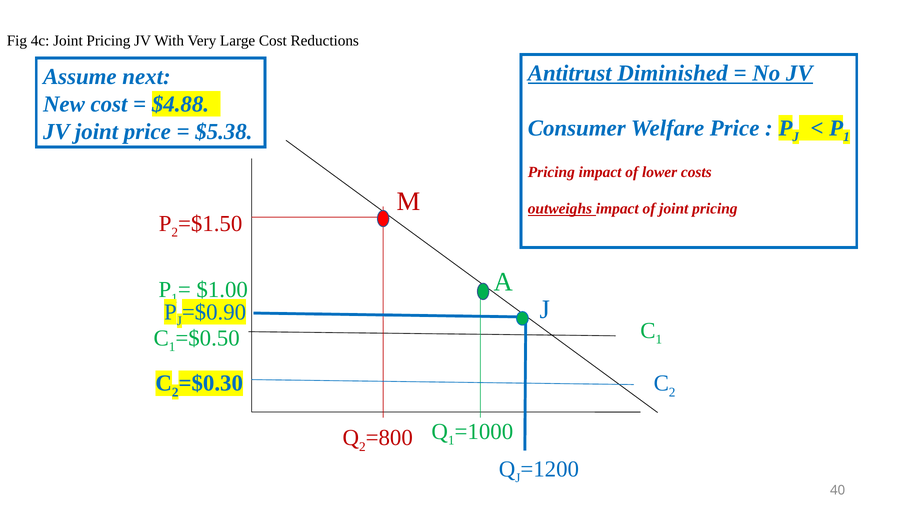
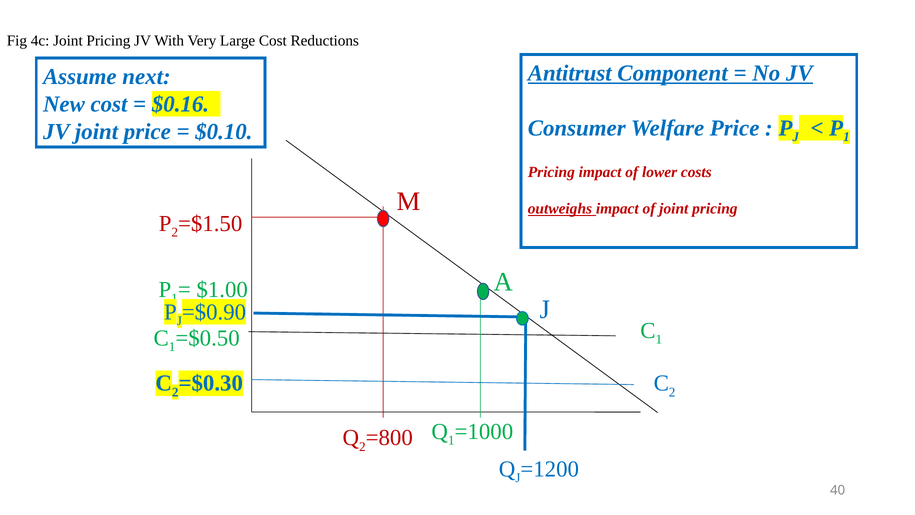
Diminished: Diminished -> Component (673, 73)
$4.88: $4.88 -> $0.16 (180, 104)
$5.38: $5.38 -> $0.10 (224, 131)
